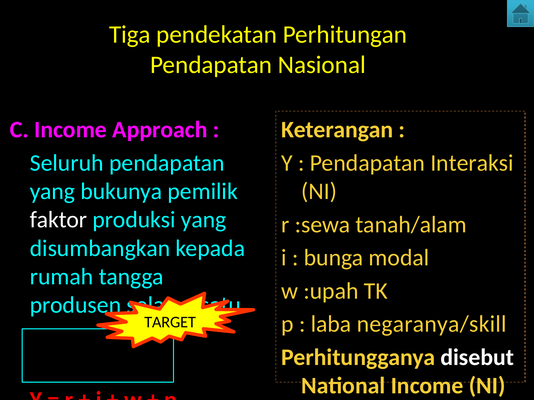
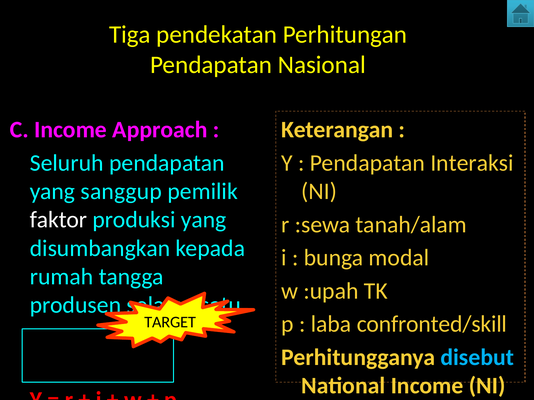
bukunya: bukunya -> sanggup (121, 192)
negaranya/skill: negaranya/skill -> confronted/skill (432, 325)
disebut colour: white -> light blue (477, 358)
